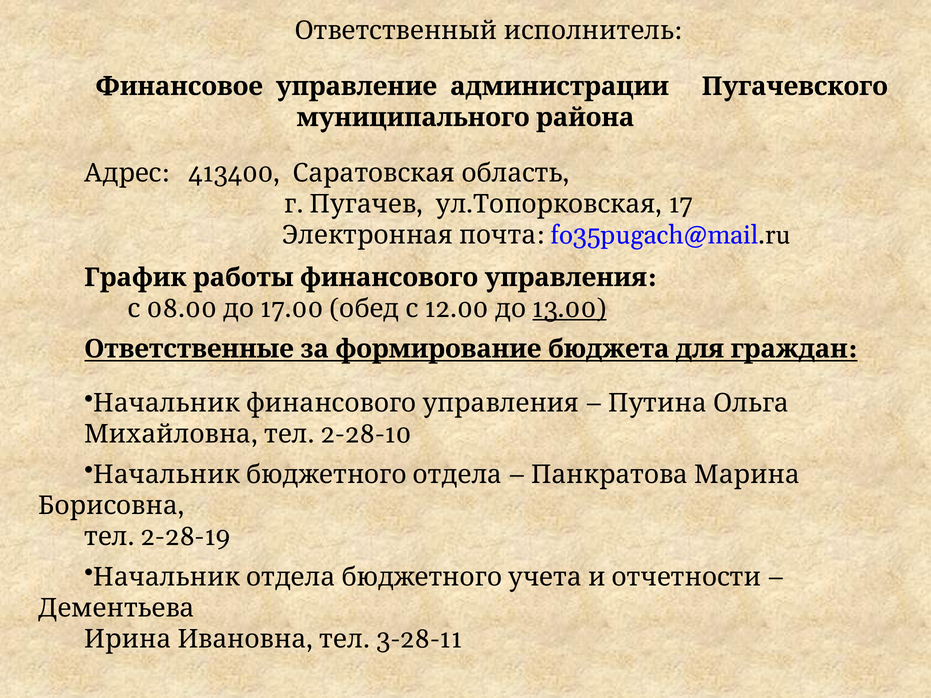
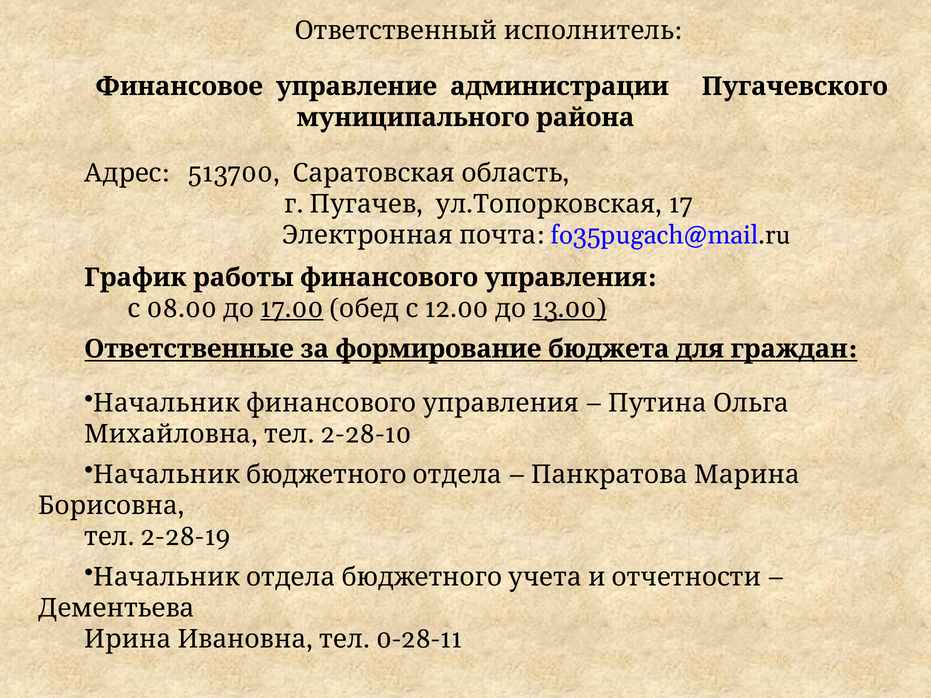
413400: 413400 -> 513700 (234, 173)
17.00 underline: none -> present (292, 309)
3-28-11: 3-28-11 -> 0-28-11 (419, 639)
